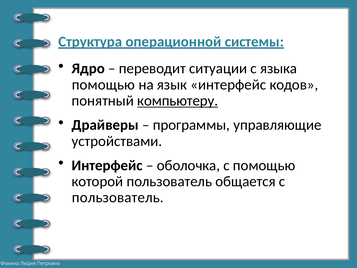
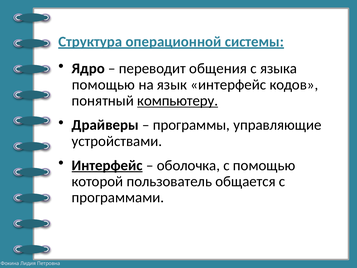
ситуации: ситуации -> общения (218, 69)
Интерфейс underline: none -> present (107, 165)
пользователь: пользователь -> программами (118, 197)
